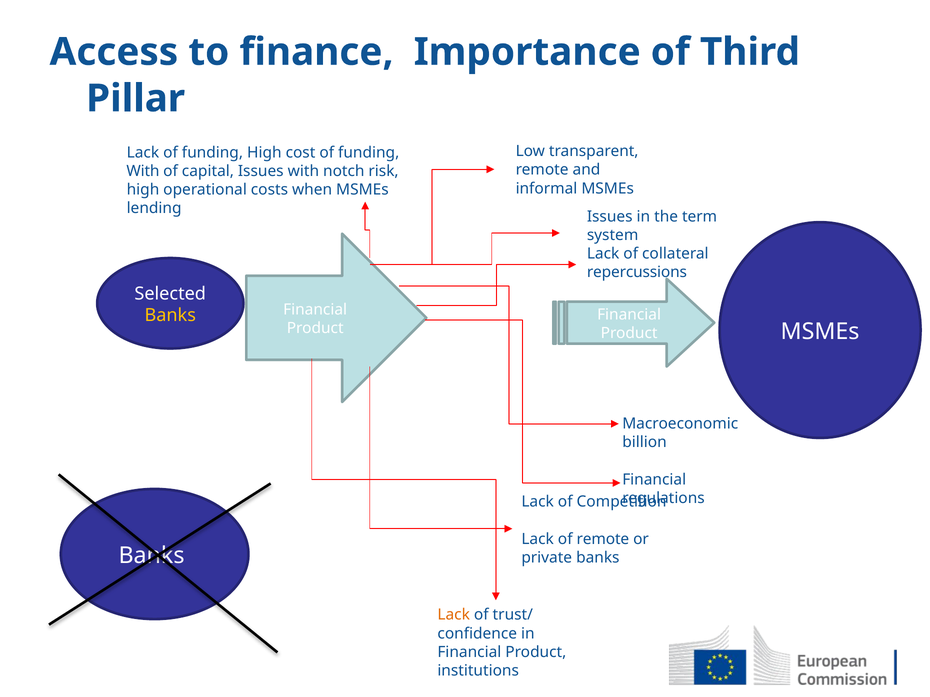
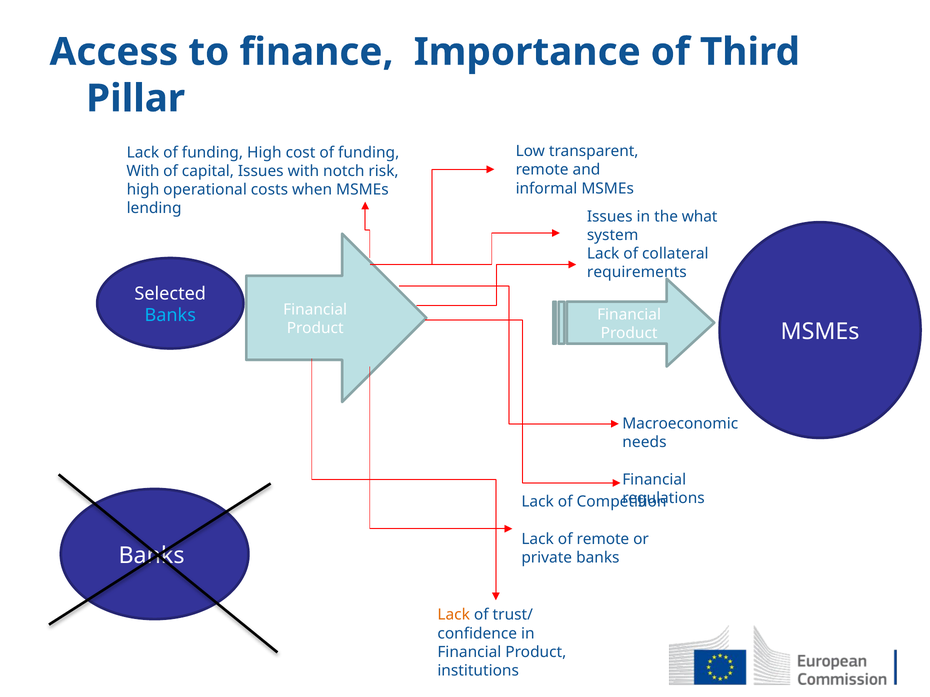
term: term -> what (700, 217)
repercussions: repercussions -> requirements (637, 273)
Banks colour: yellow -> light blue (170, 316)
billion: billion -> needs (644, 443)
